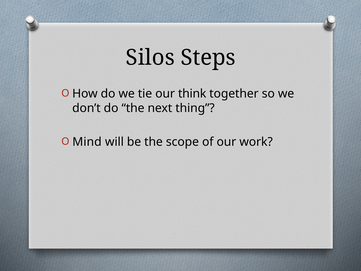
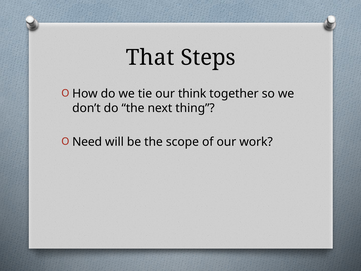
Silos: Silos -> That (150, 58)
Mind: Mind -> Need (87, 142)
